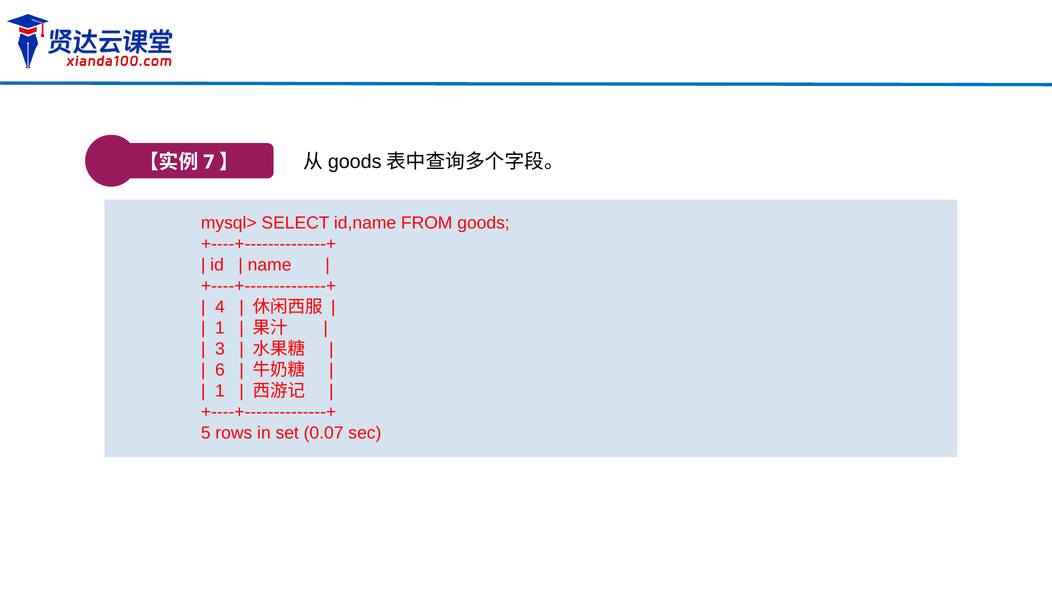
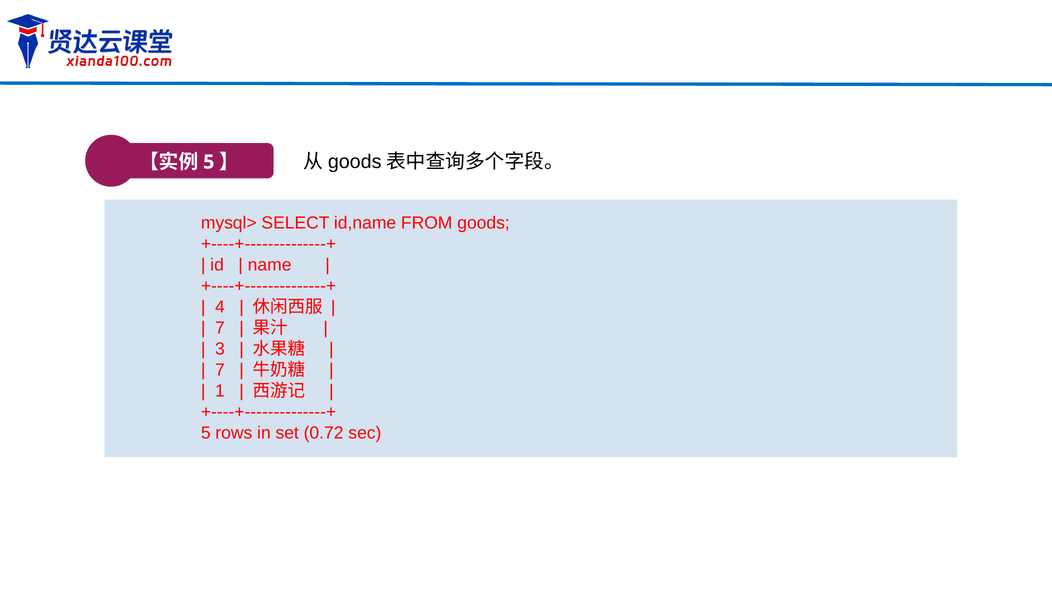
7: 7 -> 5 (209, 162)
1: 1 -> 7 (220, 328)
6: 6 -> 7 (220, 370)
0.07: 0.07 -> 0.72 (324, 433)
